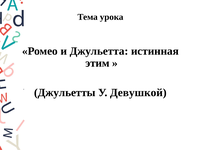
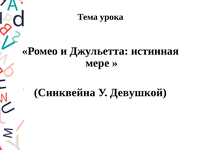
этим: этим -> мере (97, 63)
Джульетты: Джульетты -> Синквейна (65, 93)
